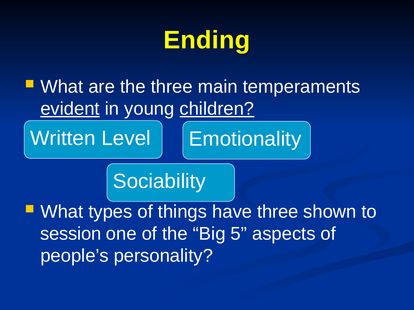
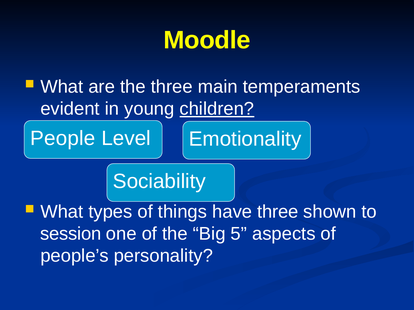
Ending: Ending -> Moodle (207, 40)
evident underline: present -> none (70, 109)
Written: Written -> People (63, 139)
